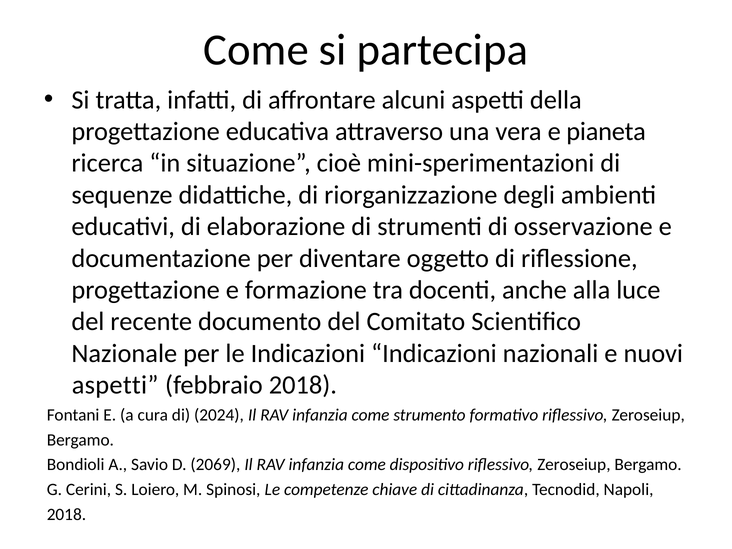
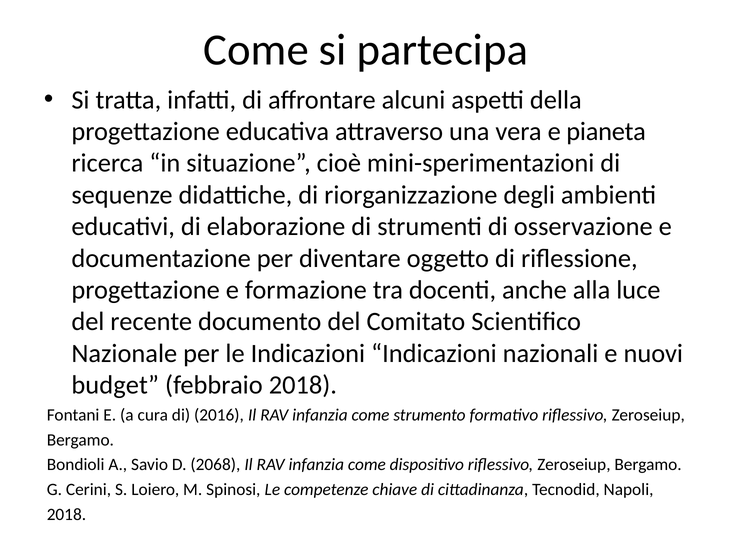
aspetti: aspetti -> budget (115, 385)
2024: 2024 -> 2016 (219, 415)
2069: 2069 -> 2068 (215, 465)
